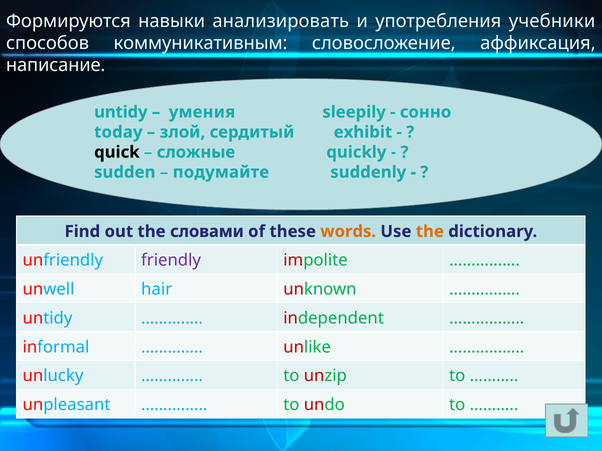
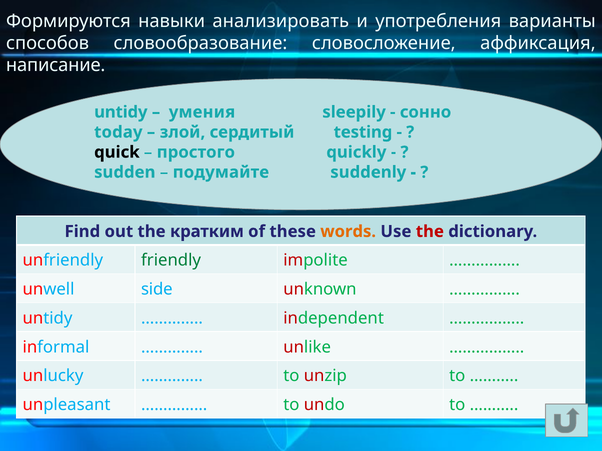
учебники: учебники -> варианты (552, 21)
коммуникативным: коммуникативным -> словообразование (200, 43)
exhibit: exhibit -> testing (363, 132)
сложные: сложные -> простого (196, 152)
словами: словами -> кратким (207, 232)
the colour: orange -> red (430, 232)
friendly colour: purple -> green (171, 261)
hair: hair -> side (157, 290)
